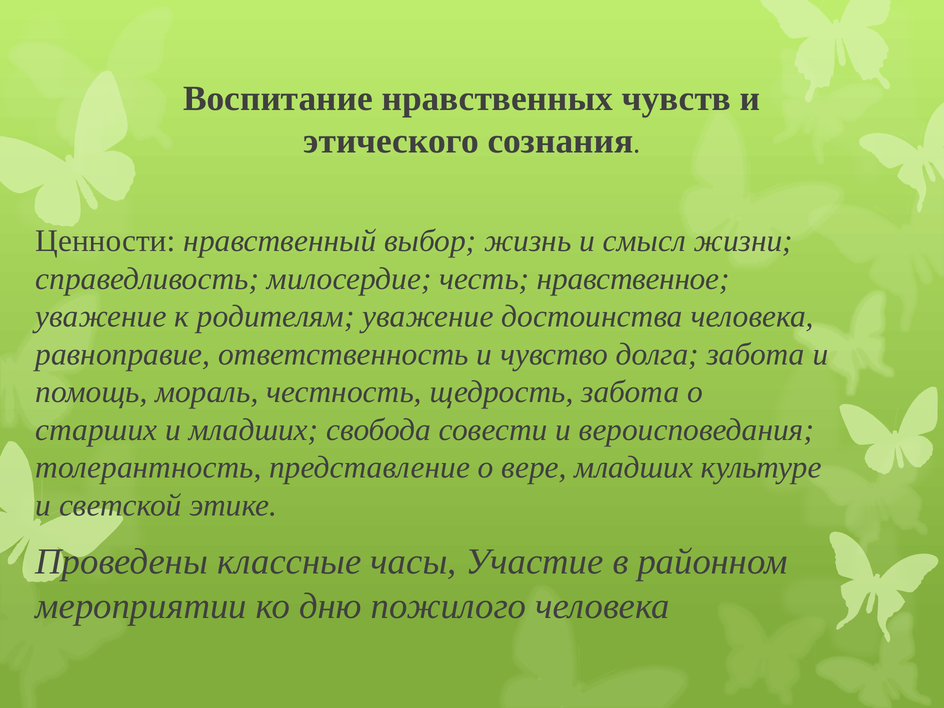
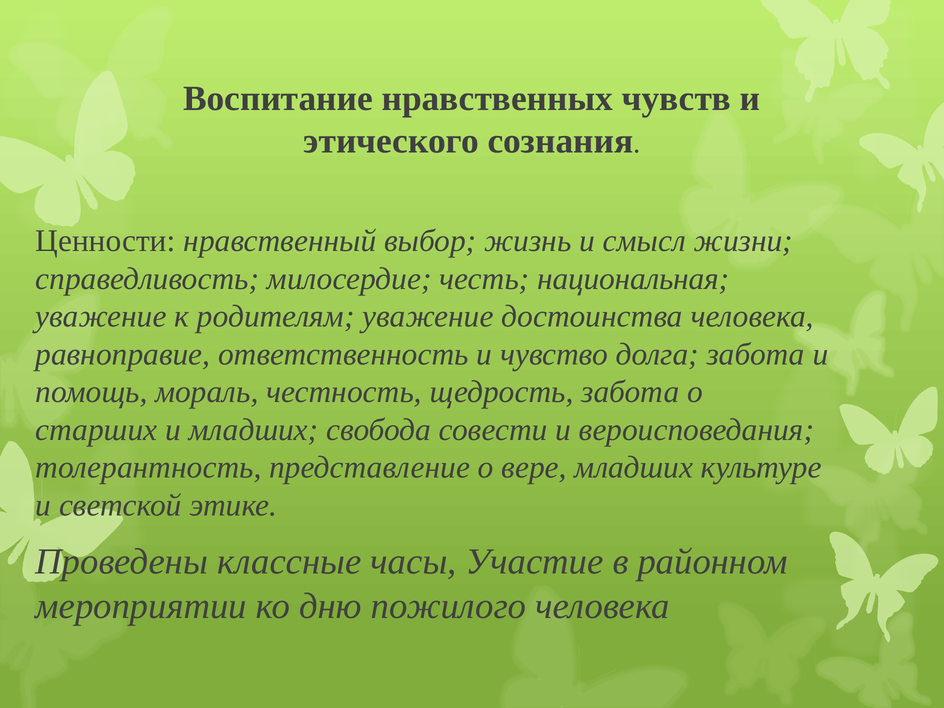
нравственное: нравственное -> национальная (633, 279)
